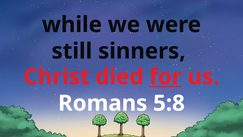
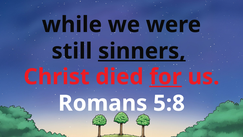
sinners underline: none -> present (142, 51)
